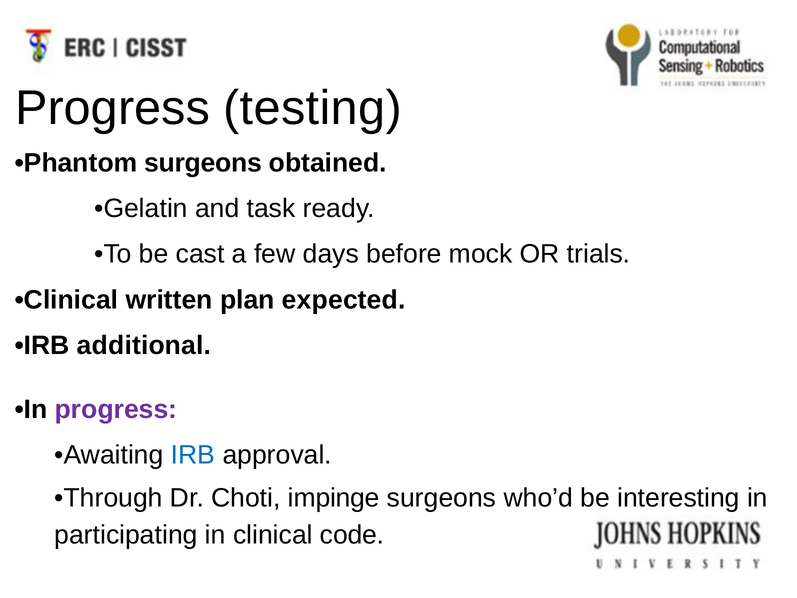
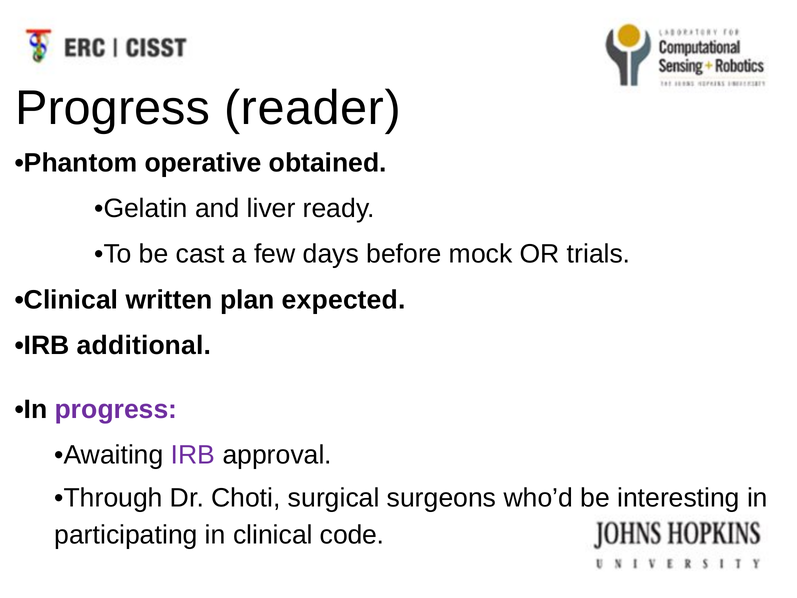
testing: testing -> reader (313, 108)
Phantom surgeons: surgeons -> operative (203, 163)
task: task -> liver (271, 209)
IRB colour: blue -> purple (193, 455)
impinge: impinge -> surgical (334, 498)
